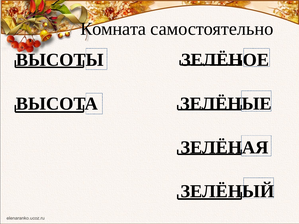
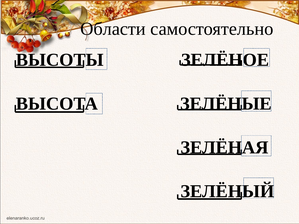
Комната: Комната -> Области (113, 29)
